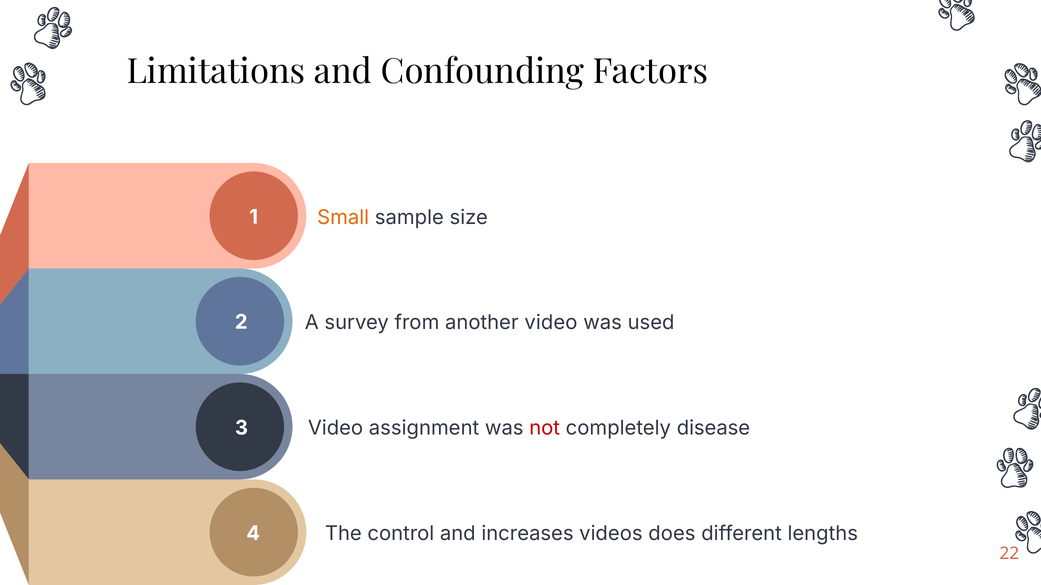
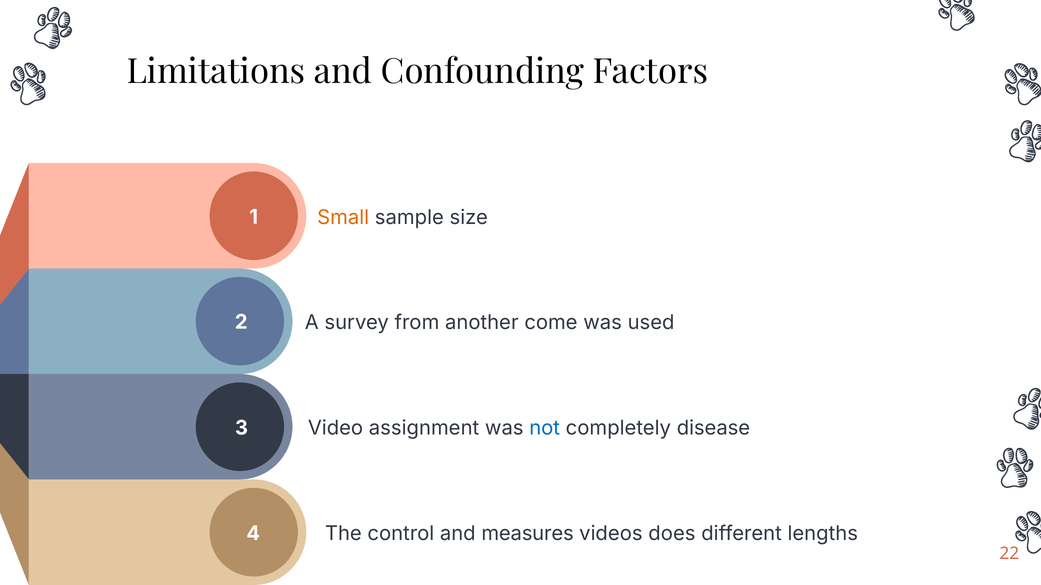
another video: video -> come (551, 323)
not colour: red -> blue (545, 428)
increases: increases -> measures (528, 534)
